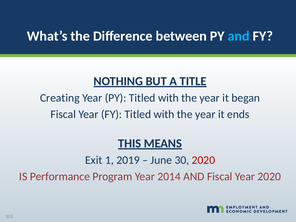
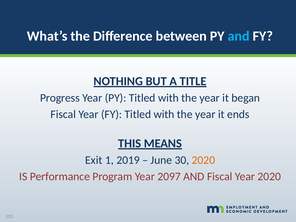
Creating: Creating -> Progress (60, 98)
2020 colour: red -> orange (203, 160)
2014: 2014 -> 2097 (169, 176)
